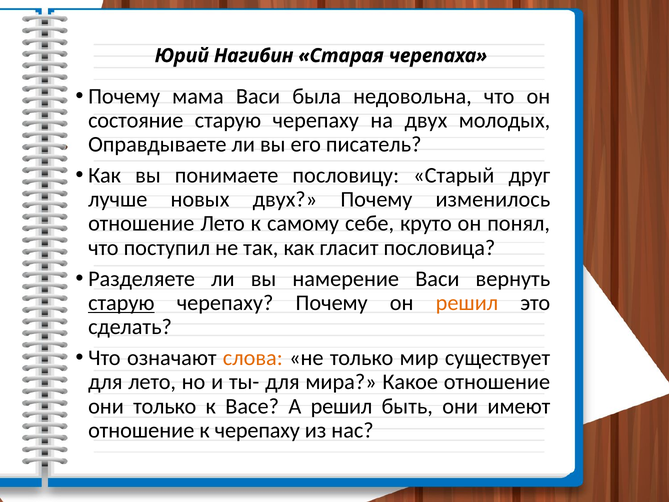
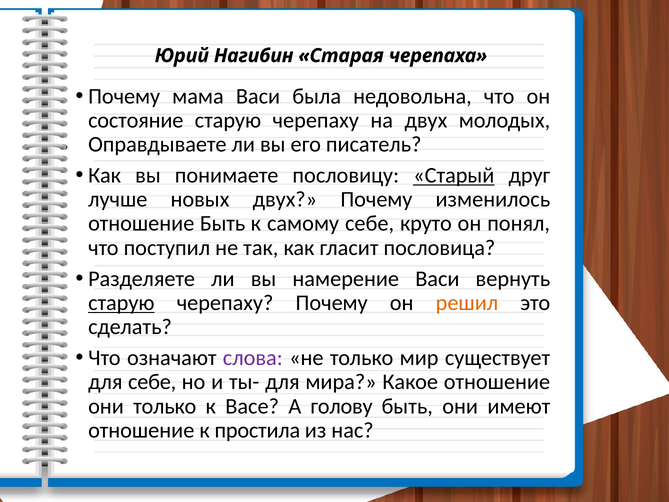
Старый underline: none -> present (454, 175)
отношение Лето: Лето -> Быть (223, 223)
слова colour: orange -> purple (253, 358)
для лето: лето -> себе (152, 382)
А решил: решил -> голову (342, 406)
к черепаху: черепаху -> простила (257, 430)
